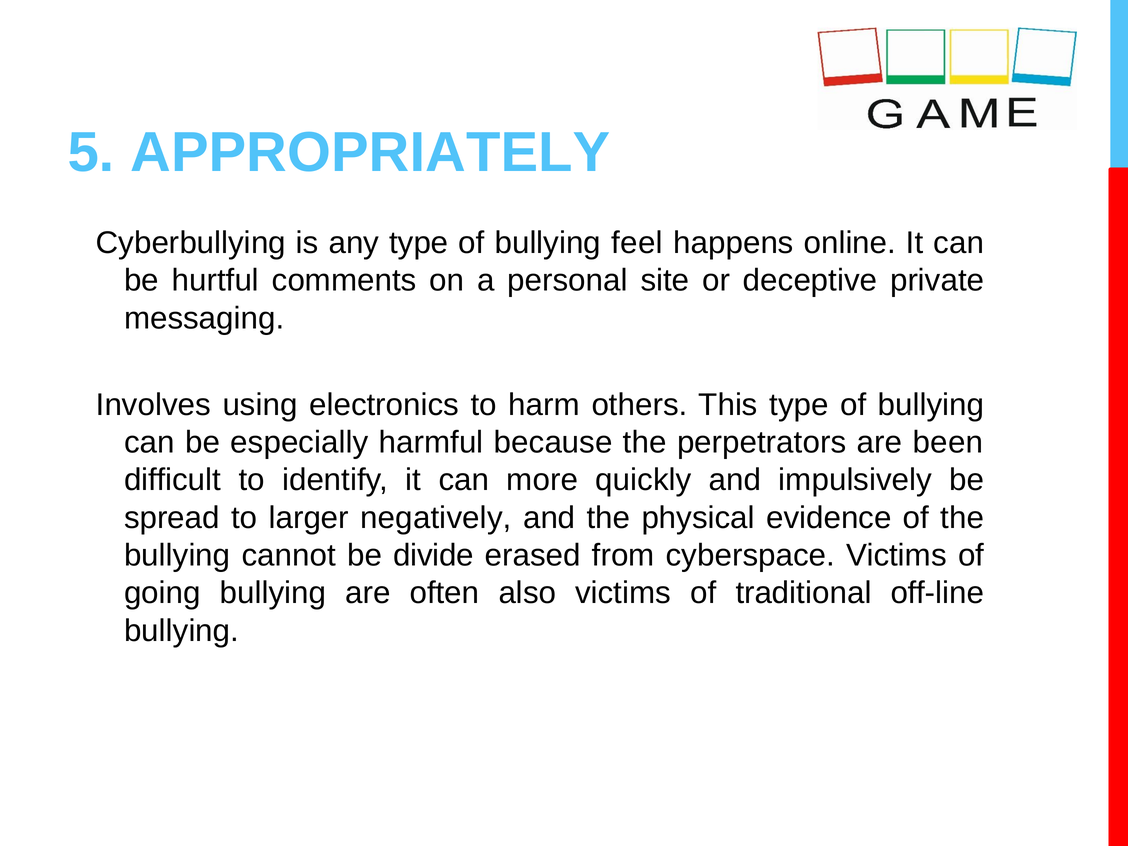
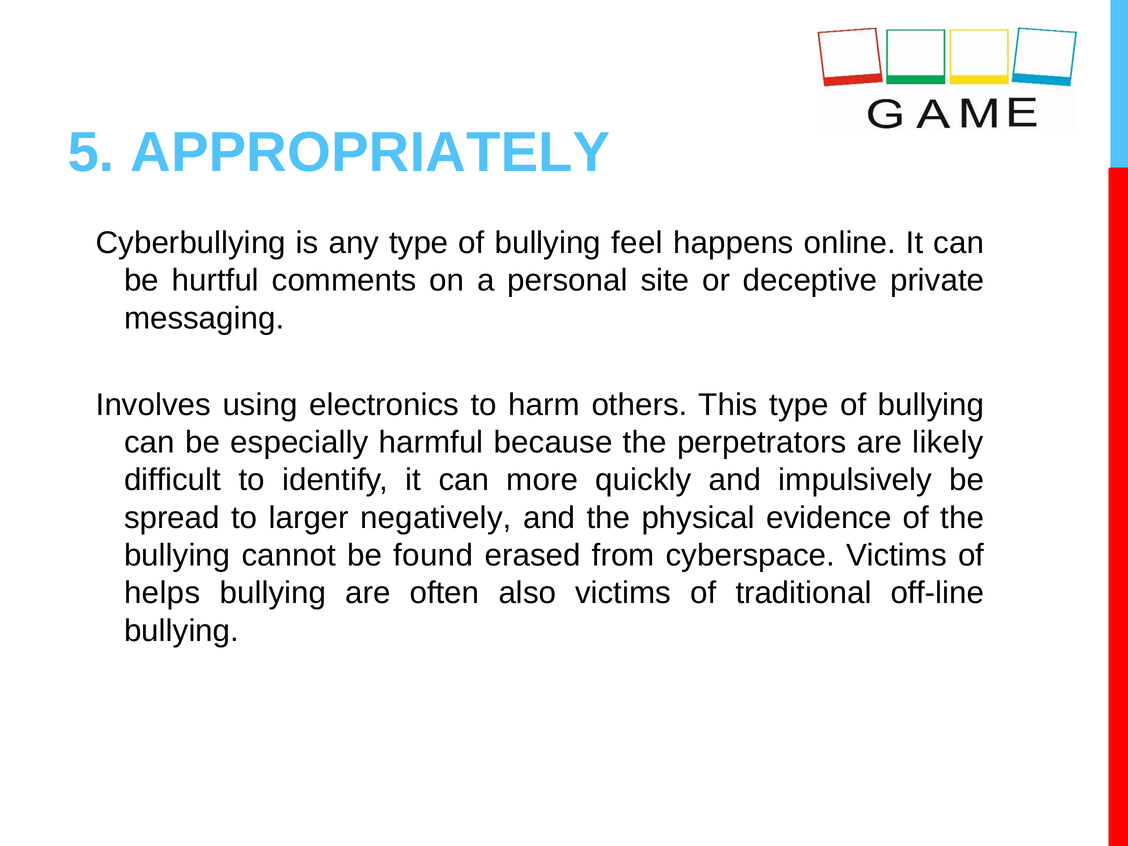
been: been -> likely (948, 442)
divide: divide -> found (433, 555)
going: going -> helps (162, 593)
